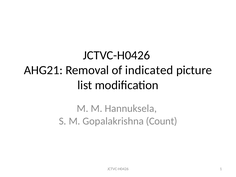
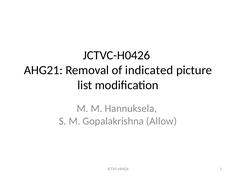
Count: Count -> Allow (162, 121)
